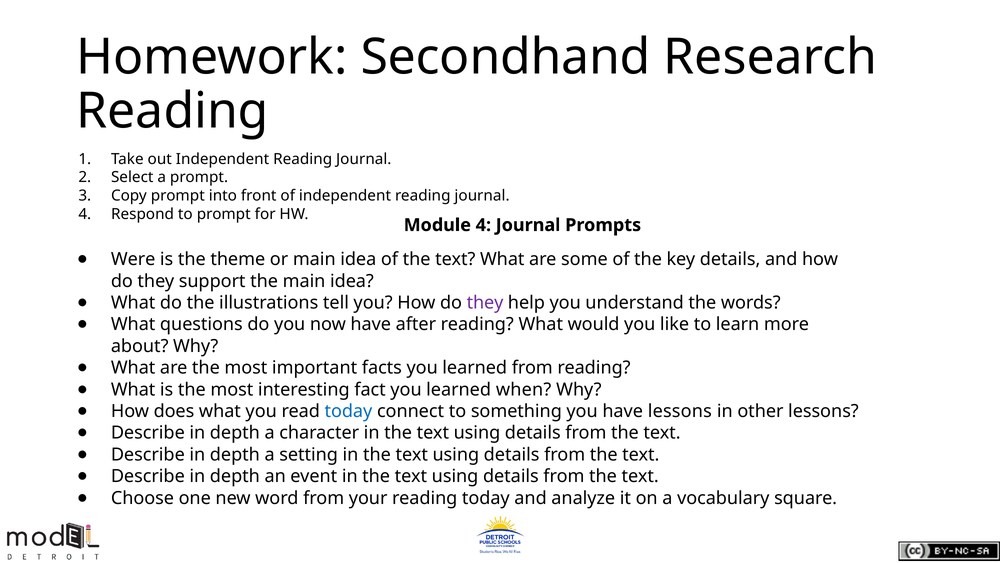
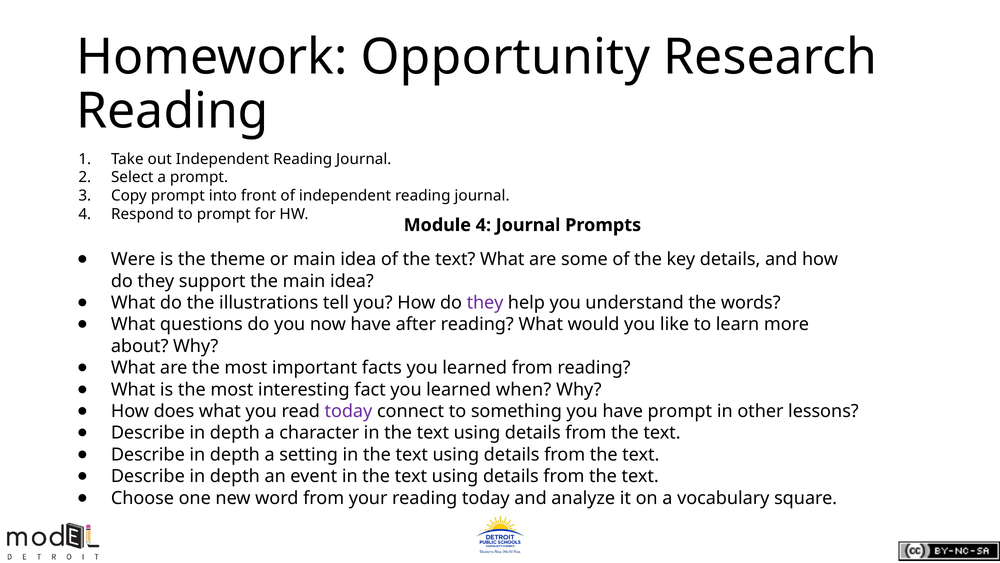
Secondhand: Secondhand -> Opportunity (505, 57)
today colour: blue -> purple (348, 411)
have lessons: lessons -> prompt (680, 411)
